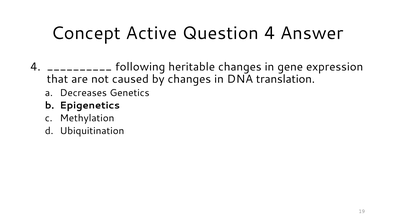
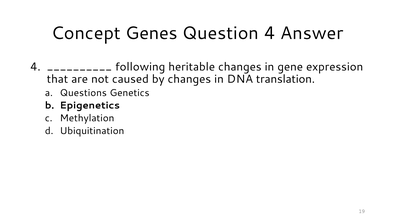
Active: Active -> Genes (152, 33)
Decreases: Decreases -> Questions (83, 93)
